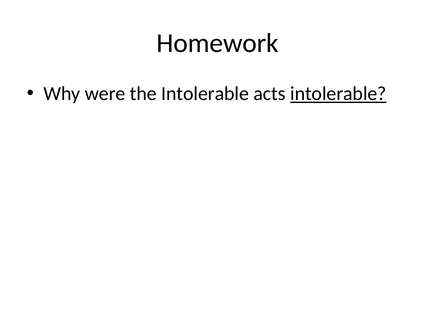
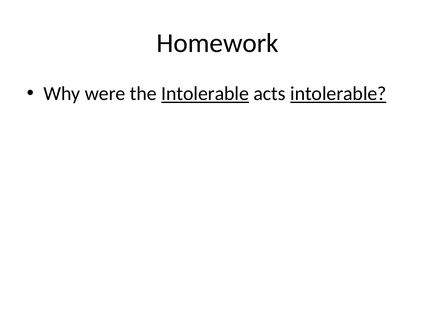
Intolerable underline: none -> present (205, 94)
